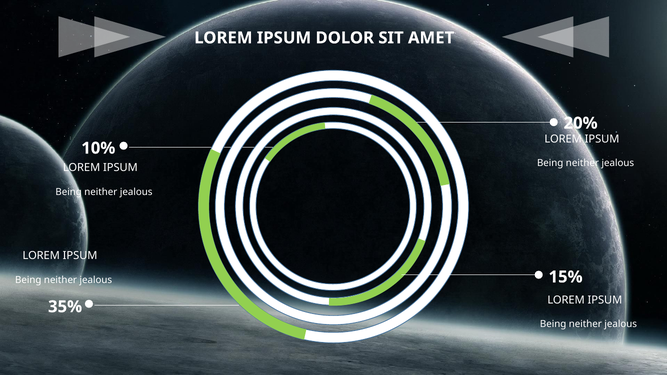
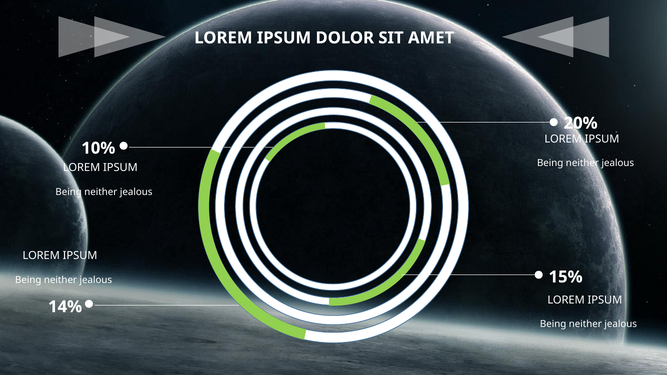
35%: 35% -> 14% (65, 307)
